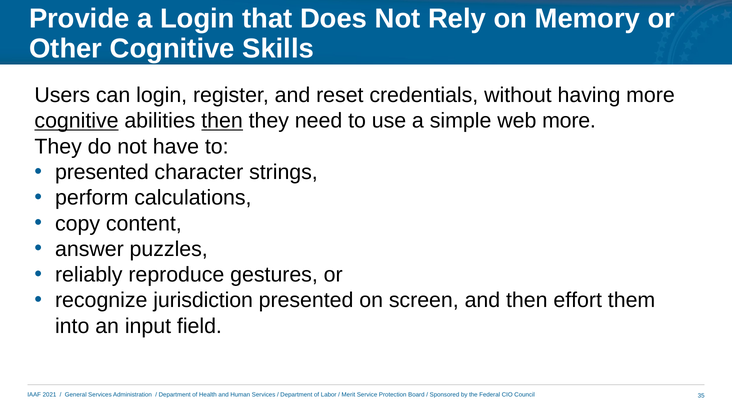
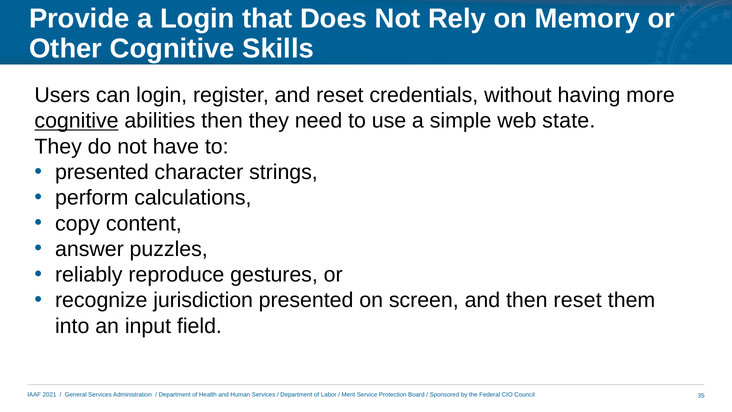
then underline: present -> none (222, 121)
web more: more -> state (569, 121)
then effort: effort -> reset (578, 300)
